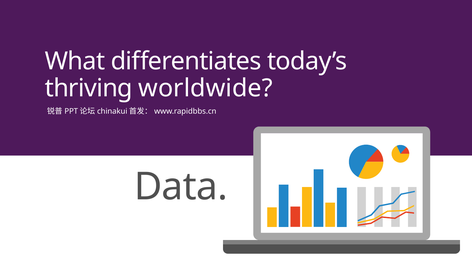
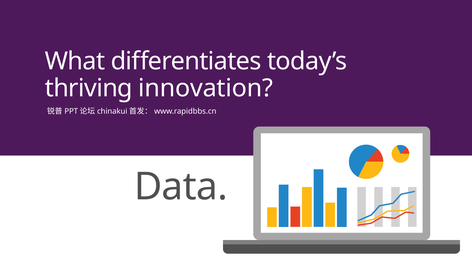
worldwide: worldwide -> innovation (206, 88)
